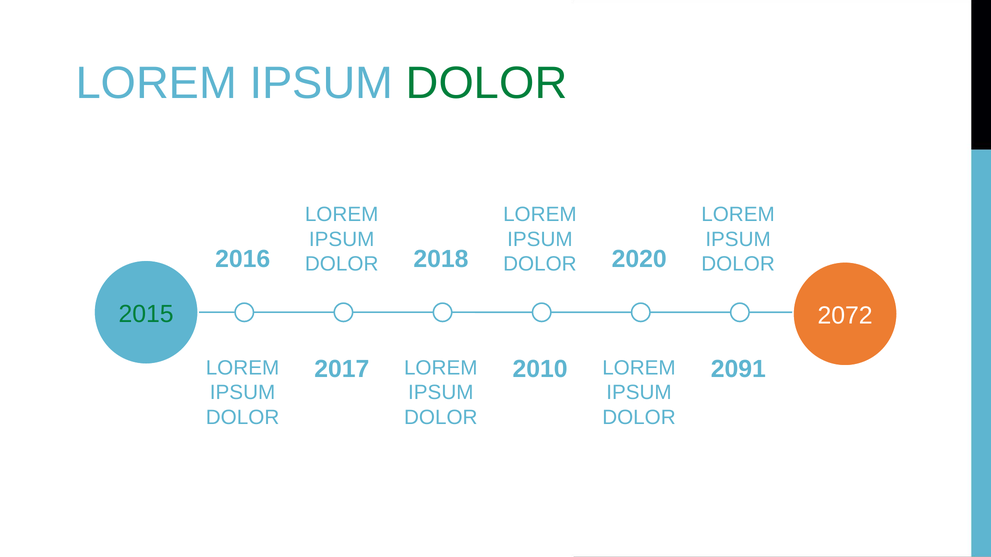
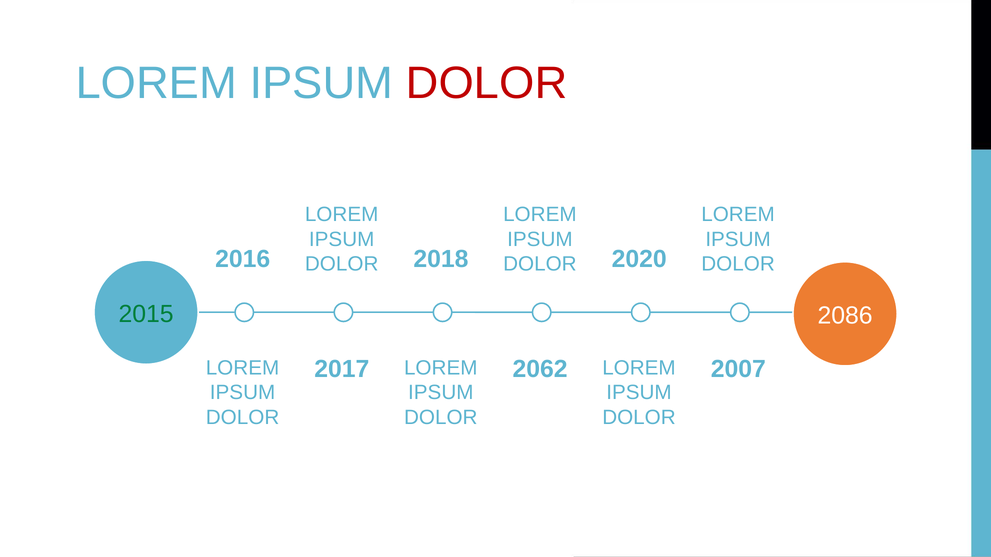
DOLOR colour: green -> red (487, 83)
2072: 2072 -> 2086 (845, 316)
2010: 2010 -> 2062 (540, 369)
2091: 2091 -> 2007 (738, 369)
